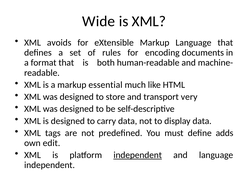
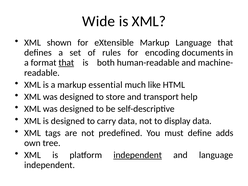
avoids: avoids -> shown (59, 43)
that underline: none -> present (66, 63)
very: very -> help (189, 97)
edit: edit -> tree (52, 143)
